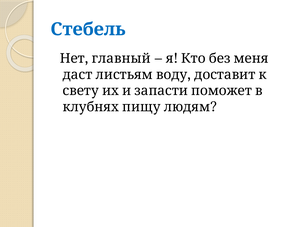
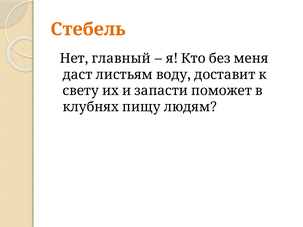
Стебель colour: blue -> orange (88, 29)
